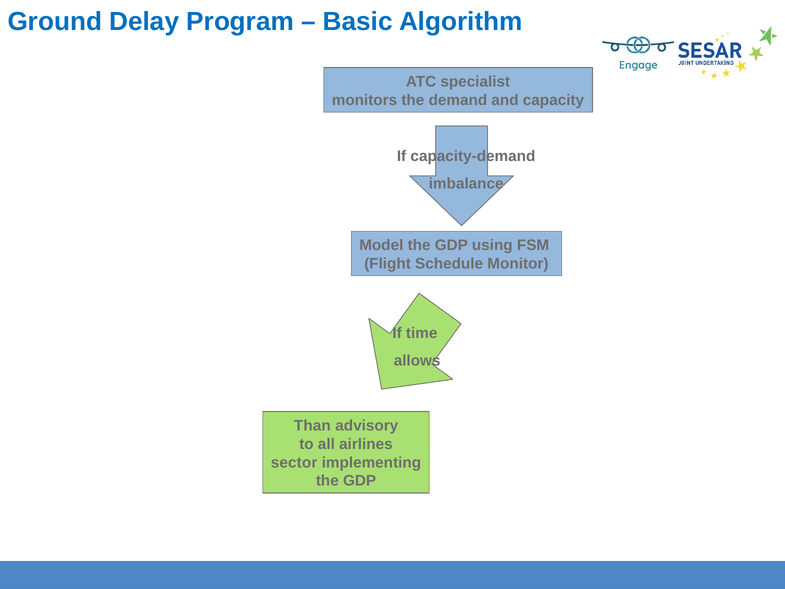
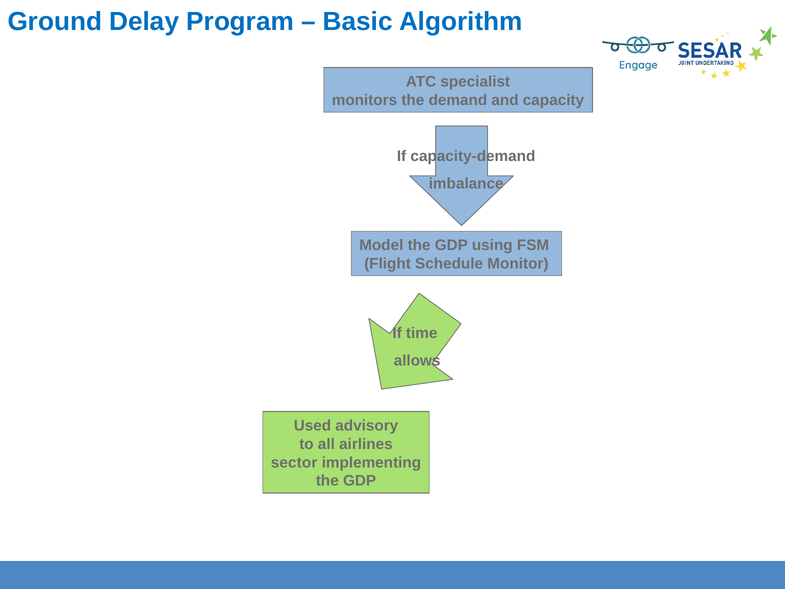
Than: Than -> Used (312, 426)
